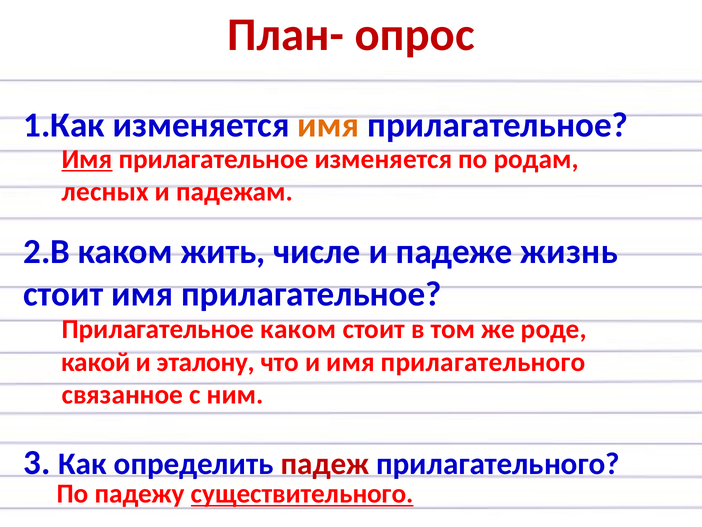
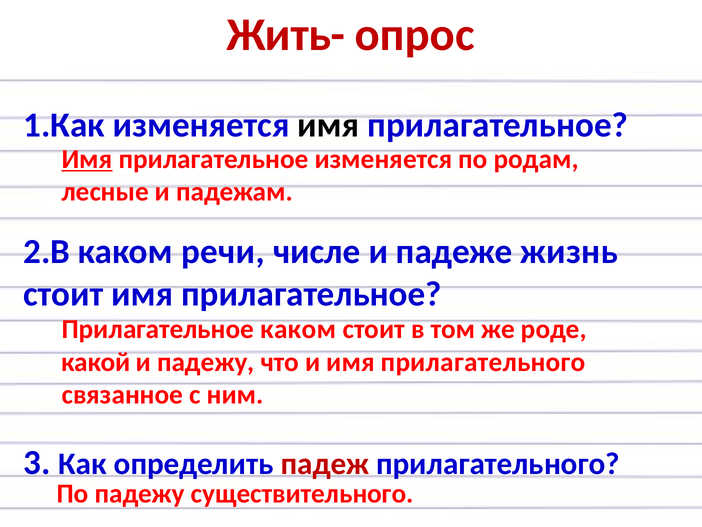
План-: План- -> Жить- (286, 35)
имя colour: orange -> black (328, 125)
лесных: лесных -> лесные (105, 192)
жить: жить -> речи (223, 252)
и эталону: эталону -> падежу (206, 362)
существительного underline: present -> none (302, 493)
